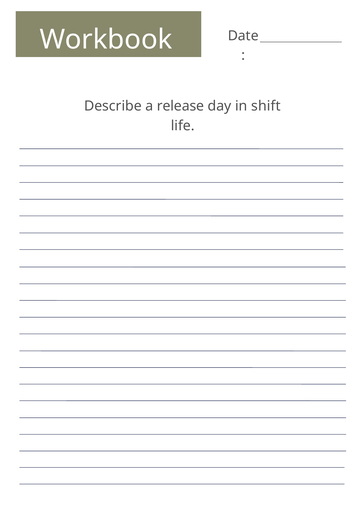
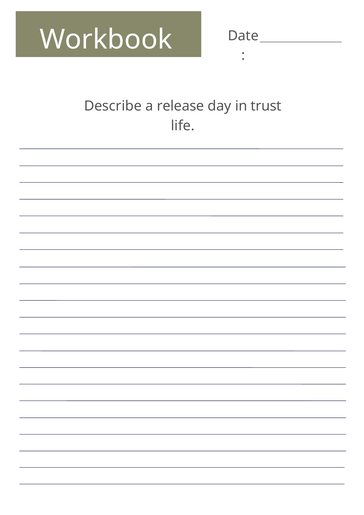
shift: shift -> trust (266, 106)
